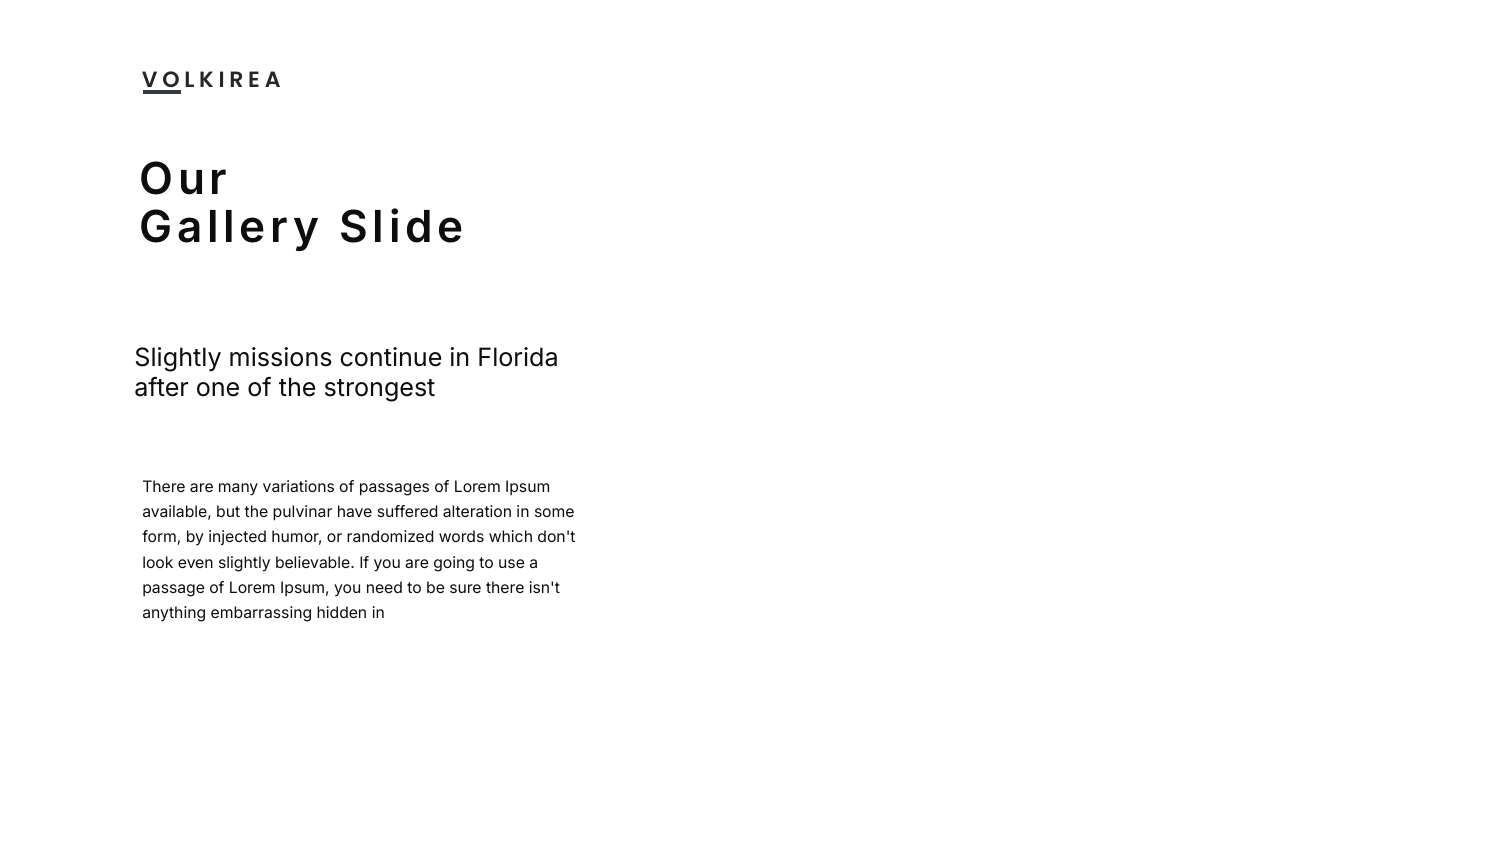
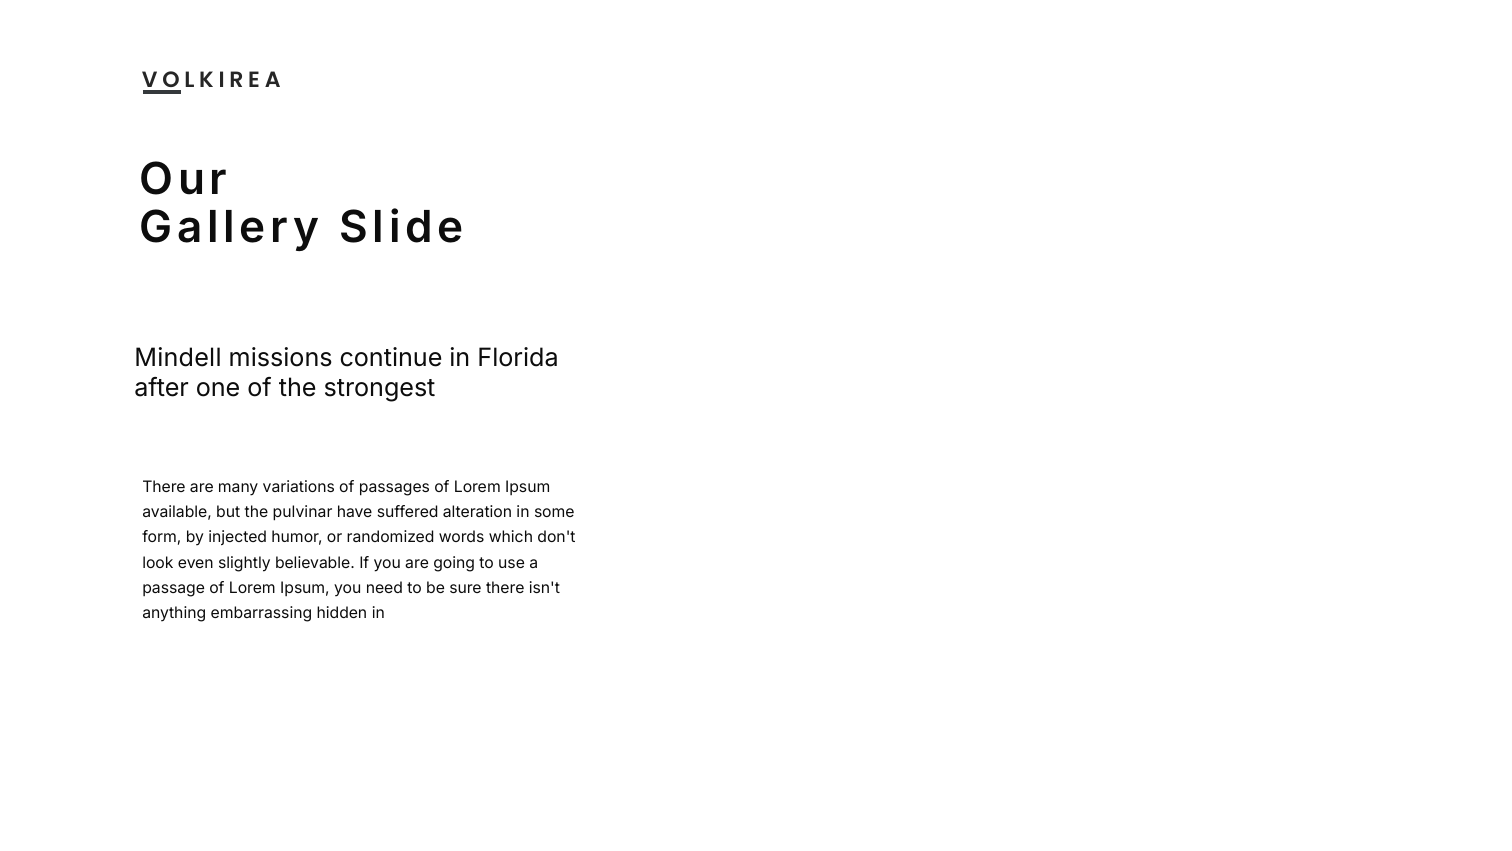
Slightly: Slightly -> Mindell (178, 358)
